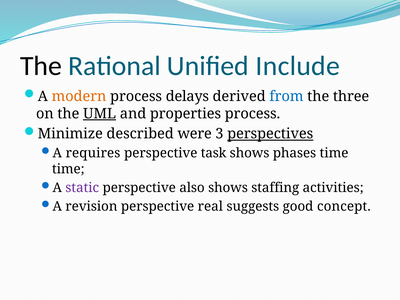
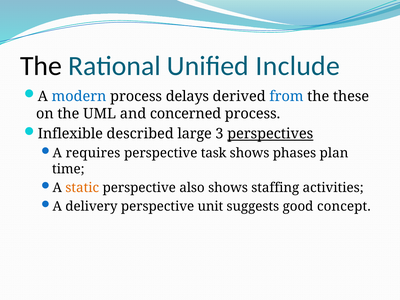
modern colour: orange -> blue (79, 96)
three: three -> these (351, 96)
UML underline: present -> none (100, 114)
properties: properties -> concerned (186, 114)
Minimize: Minimize -> Inflexible (70, 134)
were: were -> large (195, 134)
phases time: time -> plan (334, 153)
static colour: purple -> orange (82, 188)
revision: revision -> delivery (91, 206)
real: real -> unit (210, 206)
